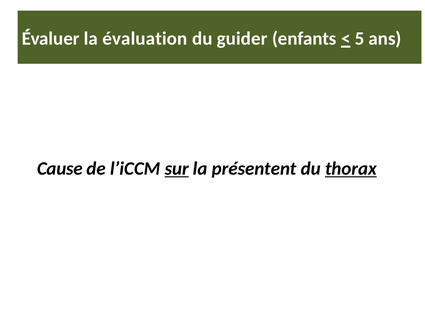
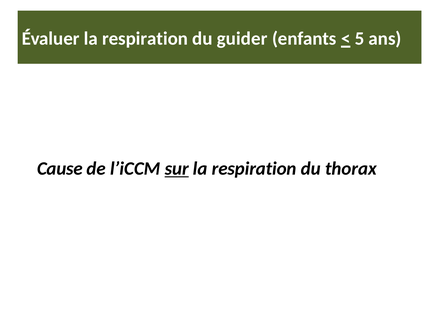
Évaluer la évaluation: évaluation -> respiration (145, 39)
présentent: présentent -> respiration (254, 169)
thorax underline: present -> none (351, 169)
